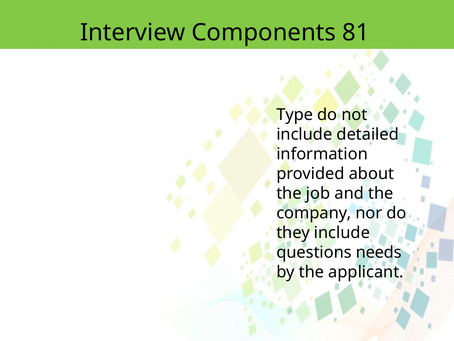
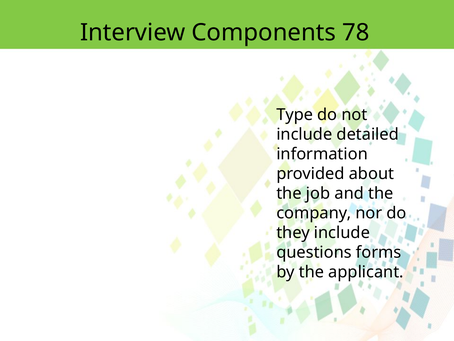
81: 81 -> 78 (356, 32)
needs: needs -> forms (379, 252)
